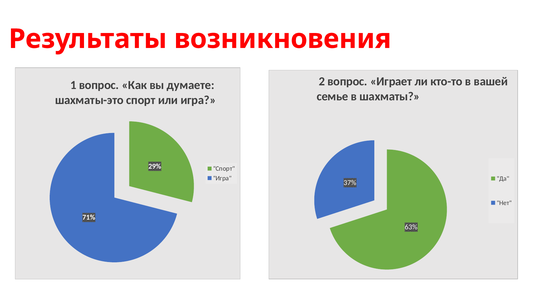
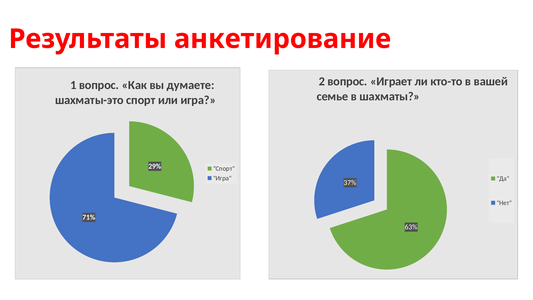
возникновения: возникновения -> анкетирование (283, 39)
